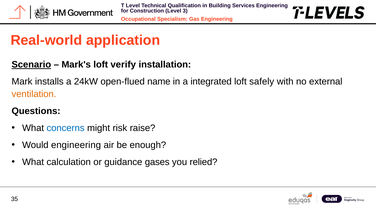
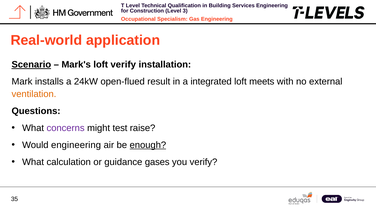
name: name -> result (159, 82)
safely: safely -> meets (262, 82)
concerns colour: blue -> purple (66, 128)
risk: risk -> test (120, 128)
enough underline: none -> present (148, 145)
you relied: relied -> verify (203, 162)
